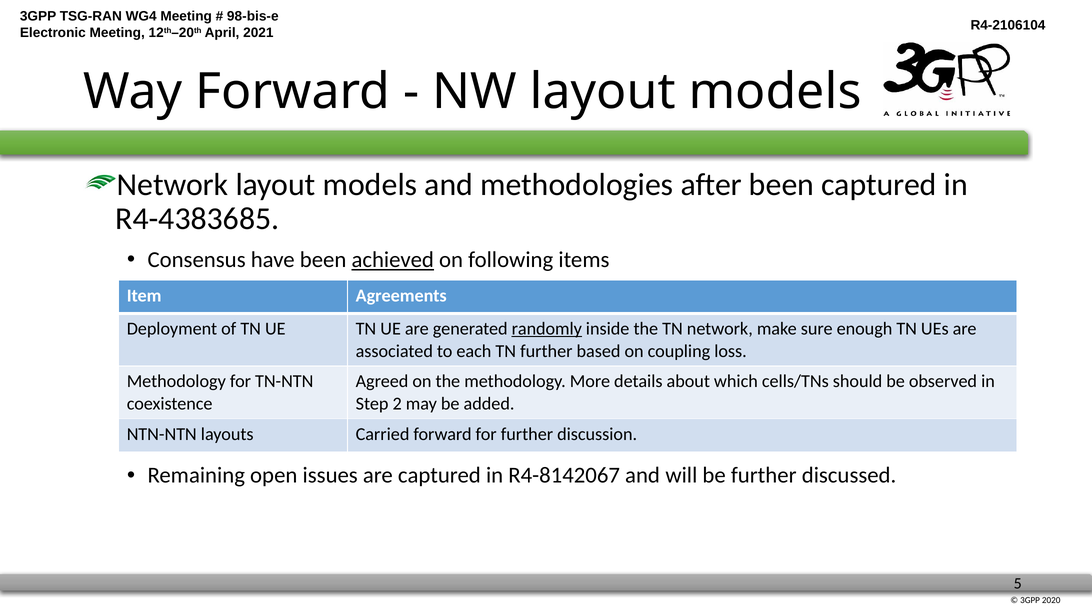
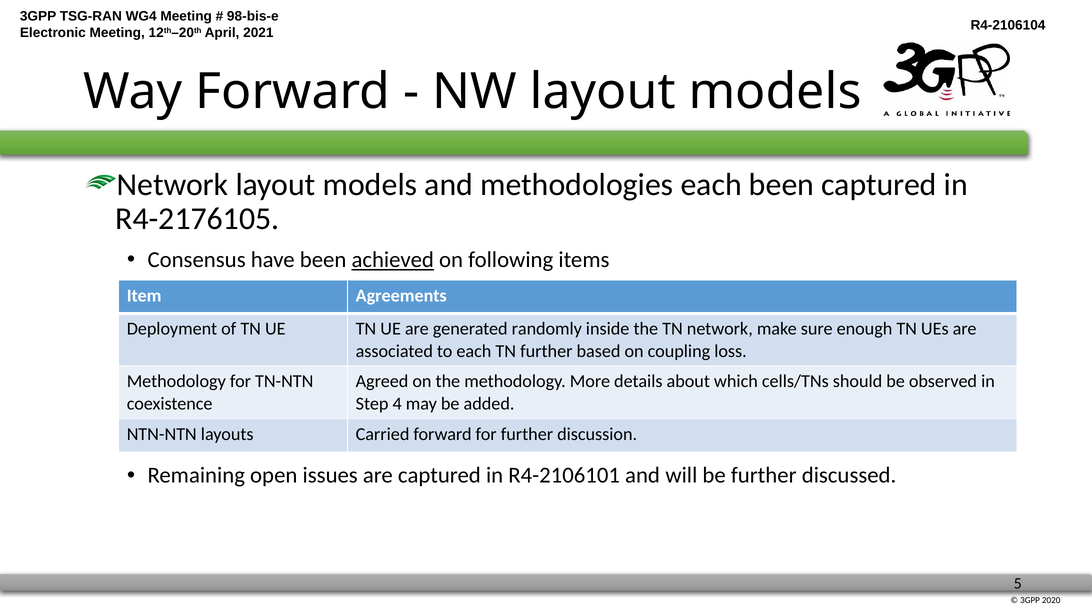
methodologies after: after -> each (711, 185)
R4-4383685: R4-4383685 -> R4-2176105 (197, 219)
randomly underline: present -> none (547, 329)
2: 2 -> 4 (397, 404)
R4-8142067: R4-8142067 -> R4-2106101 (564, 476)
